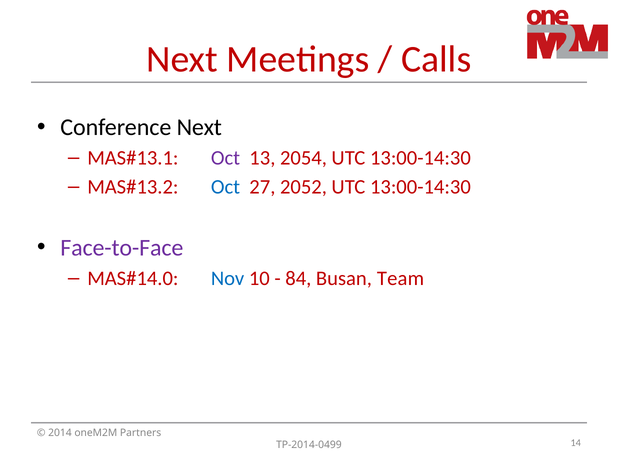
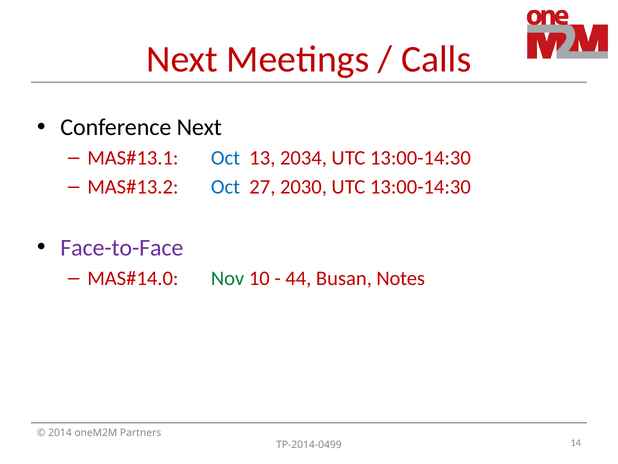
Oct colour: purple -> blue (225, 158)
2054: 2054 -> 2034 (303, 158)
2052: 2052 -> 2030 (303, 187)
Nov colour: blue -> green (228, 278)
84: 84 -> 44 (298, 278)
Team: Team -> Notes (401, 278)
